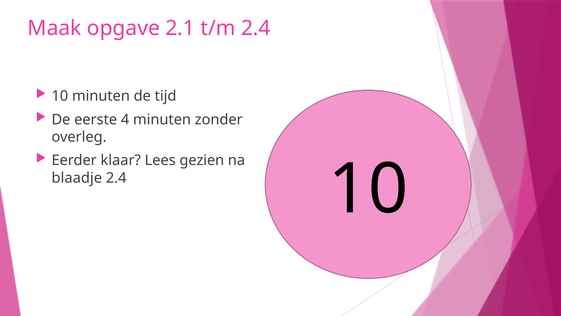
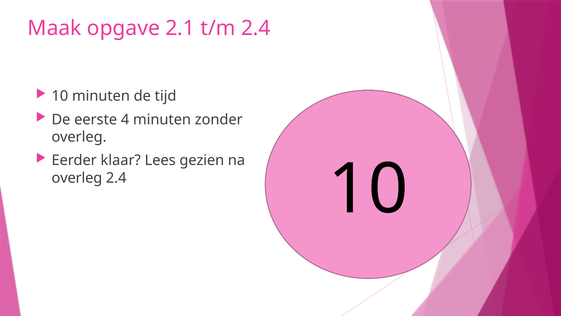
blaadje: blaadje -> overleg (77, 178)
